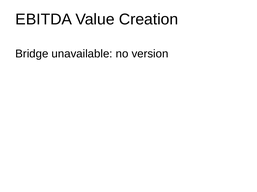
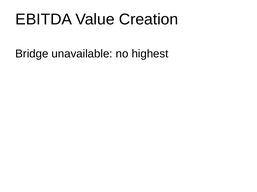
version: version -> highest (150, 54)
